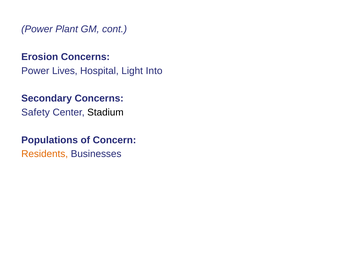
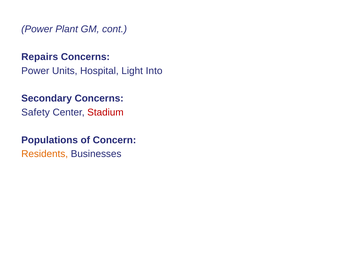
Erosion: Erosion -> Repairs (40, 57)
Lives: Lives -> Units (65, 71)
Stadium colour: black -> red (105, 112)
